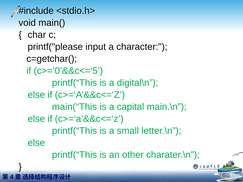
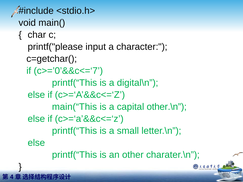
c>=’0’&&c<=‘5: c>=’0’&&c<=‘5 -> c>=’0’&&c<=‘7 (68, 71)
main.\n: main.\n -> other.\n (167, 107)
